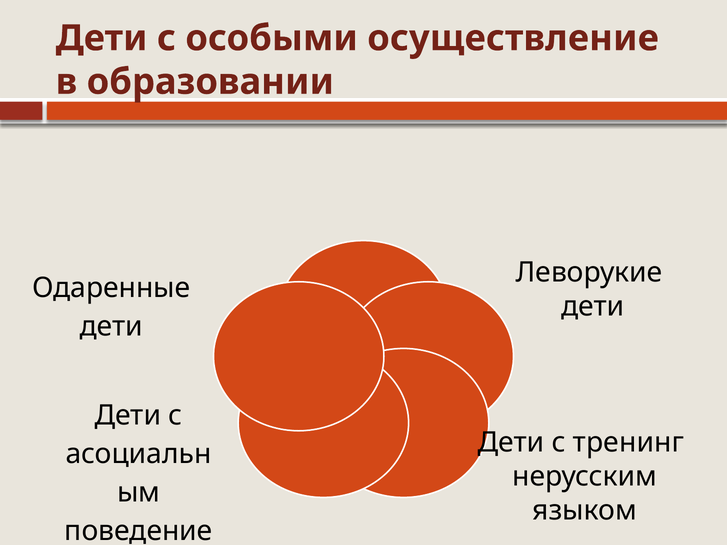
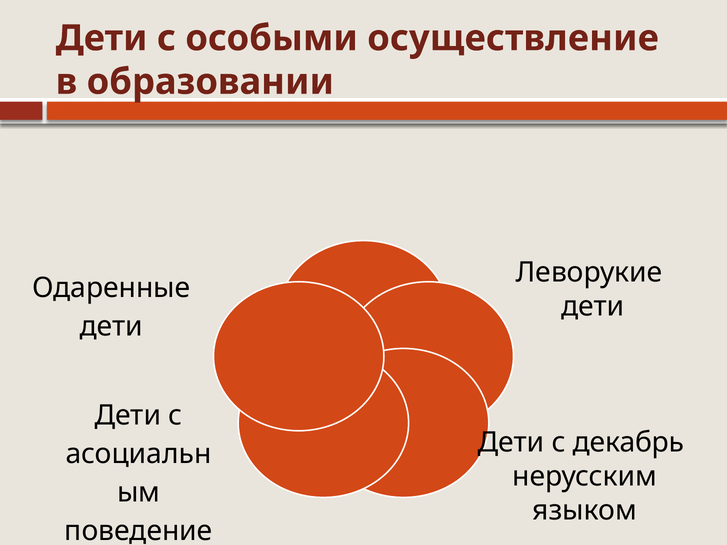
тренинг: тренинг -> декабрь (629, 443)
